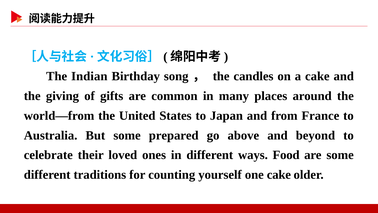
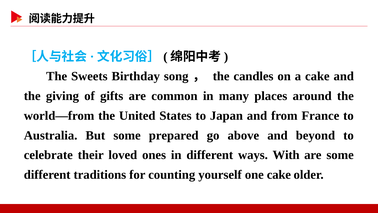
Indian: Indian -> Sweets (89, 76)
Food: Food -> With (286, 155)
